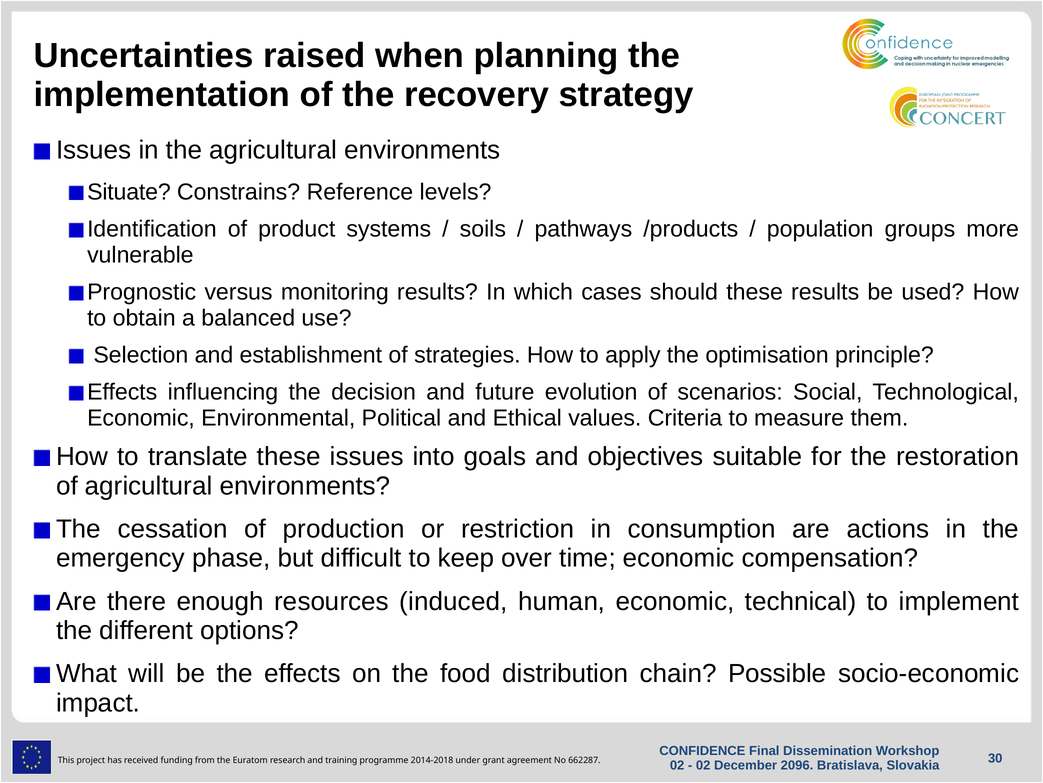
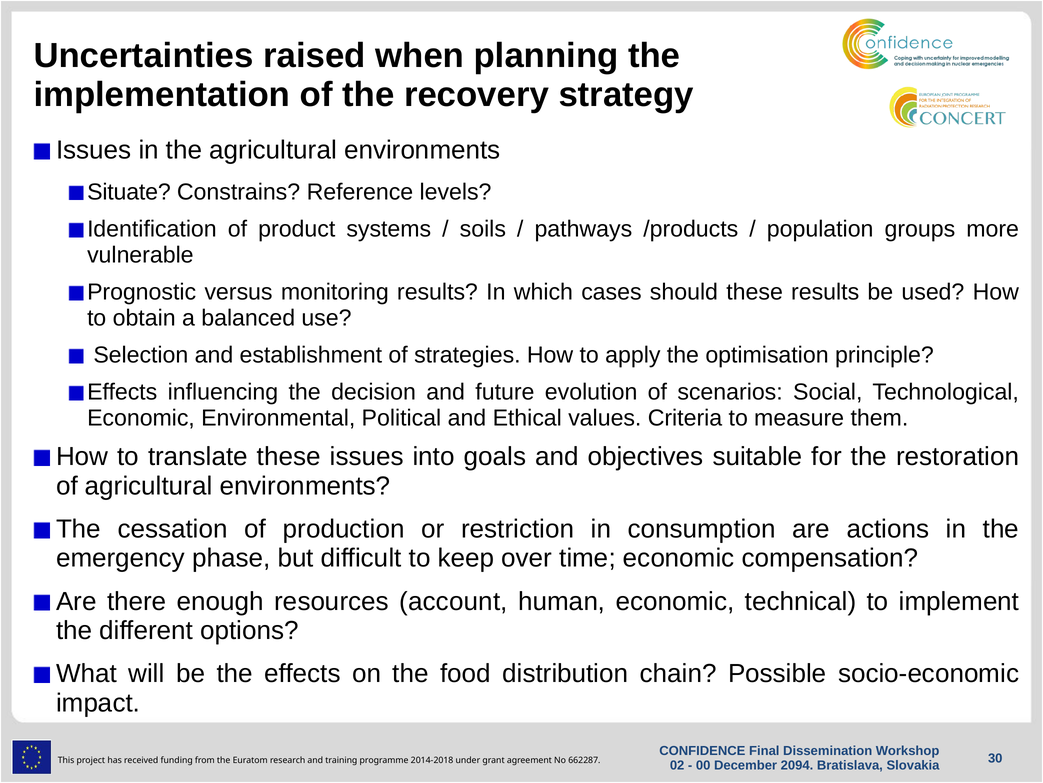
induced: induced -> account (453, 601)
02: 02 -> 00 (703, 765)
2096: 2096 -> 2094 (797, 765)
